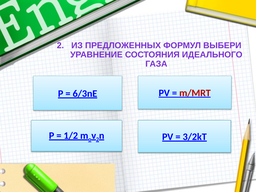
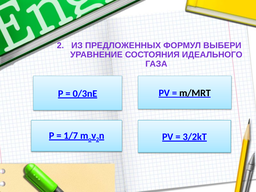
m/MRT colour: red -> black (195, 93)
6/3nE: 6/3nE -> 0/3nE (85, 94)
1/2: 1/2 -> 1/7 (71, 136)
